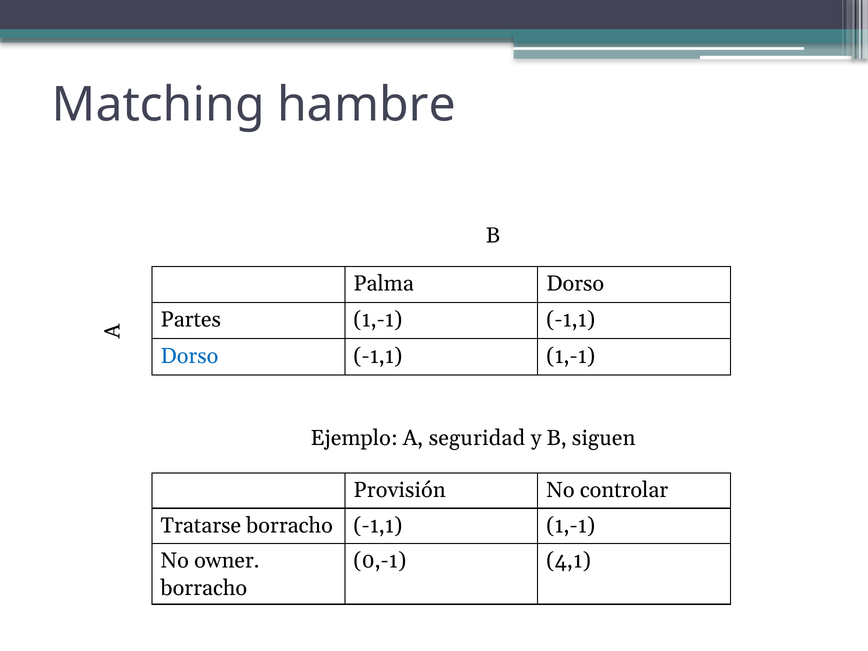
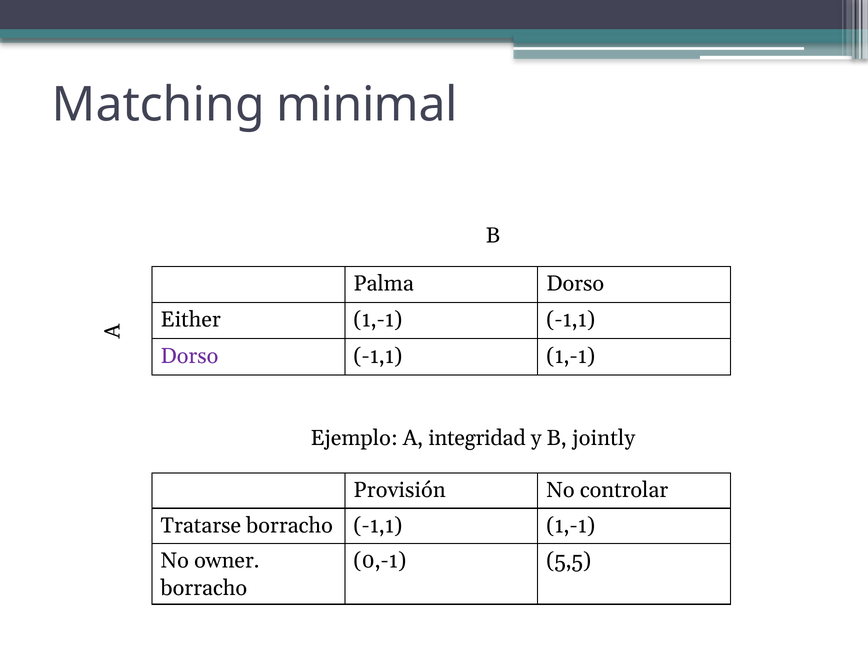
hambre: hambre -> minimal (367, 105)
Partes: Partes -> Either (191, 320)
Dorso colour: blue -> purple (189, 356)
seguridad: seguridad -> integridad (477, 438)
siguen: siguen -> jointly (604, 438)
4,1: 4,1 -> 5,5 (569, 561)
